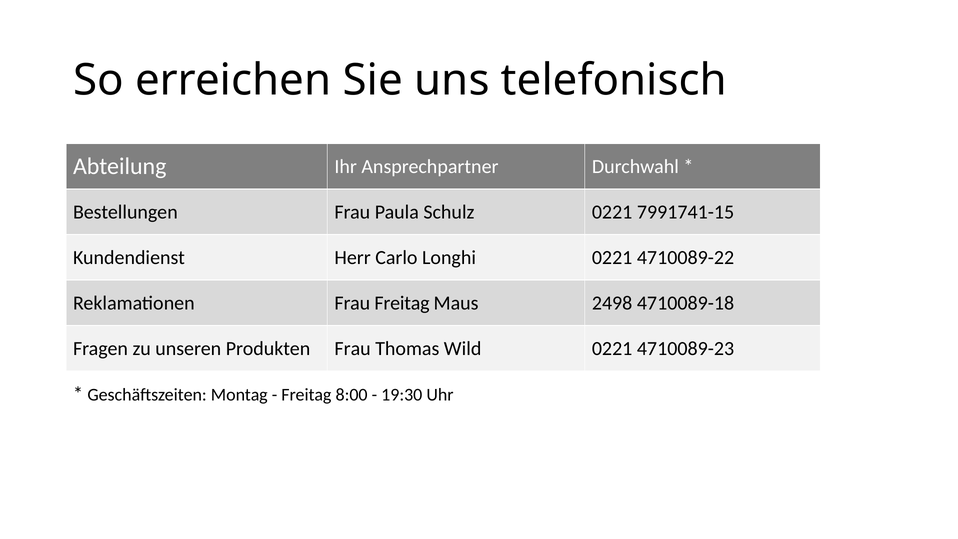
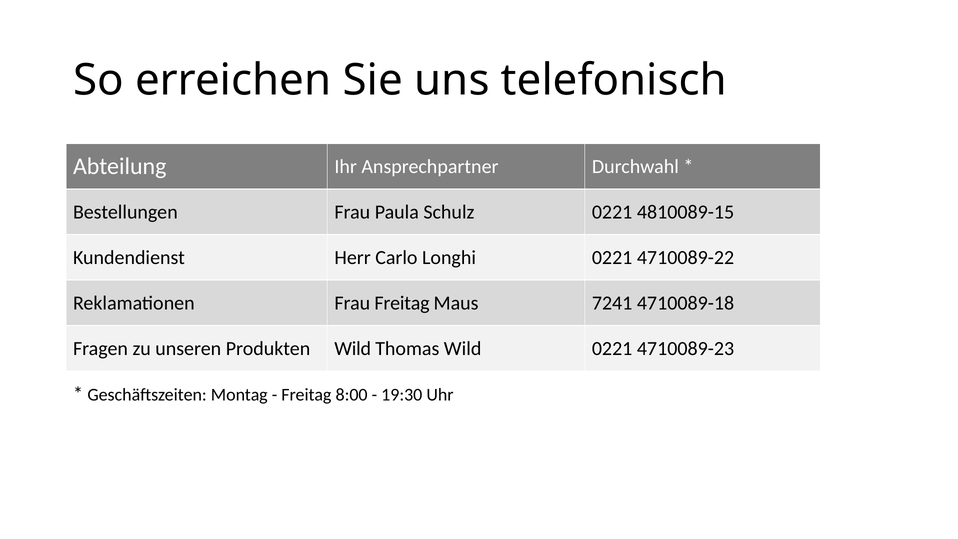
7991741-15: 7991741-15 -> 4810089-15 (686, 212)
2498: 2498 -> 7241 (612, 303)
Produkten Frau: Frau -> Wild (353, 348)
